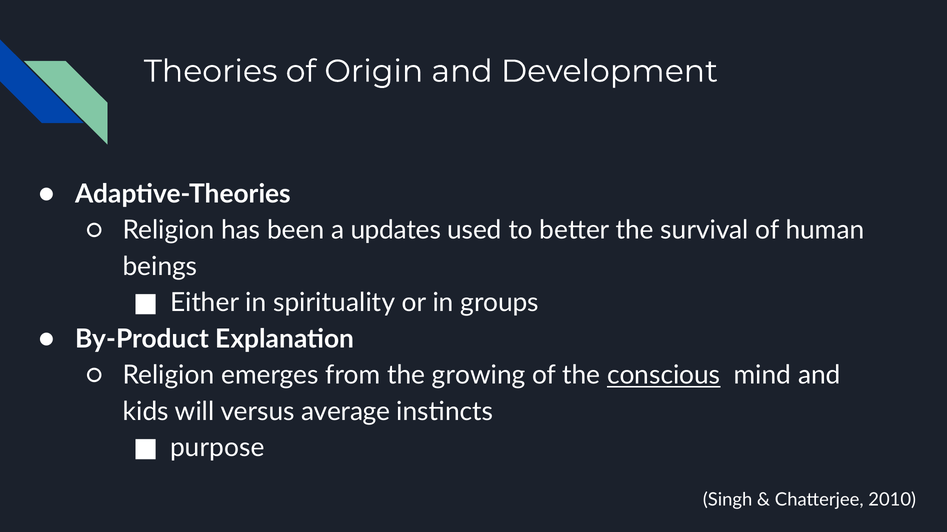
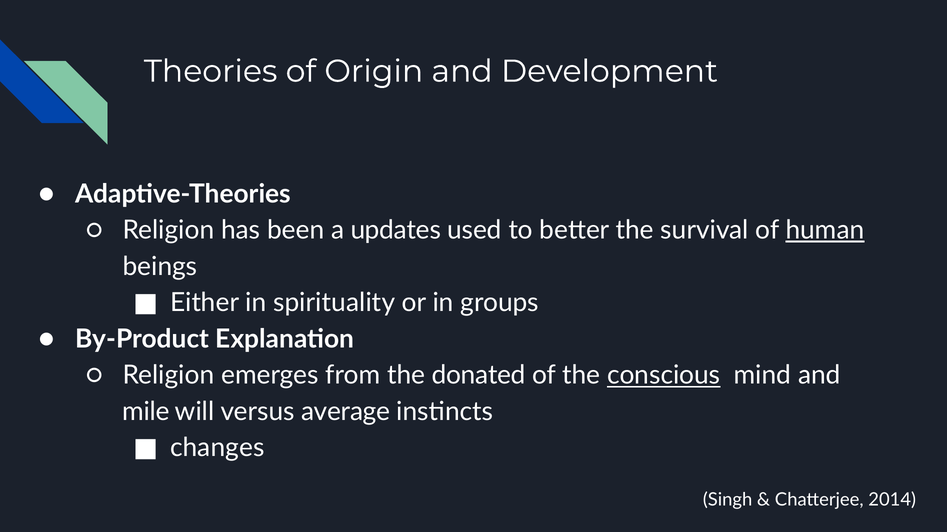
human underline: none -> present (825, 230)
growing: growing -> donated (479, 376)
kids: kids -> mile (146, 412)
purpose: purpose -> changes (217, 448)
2010: 2010 -> 2014 (892, 500)
